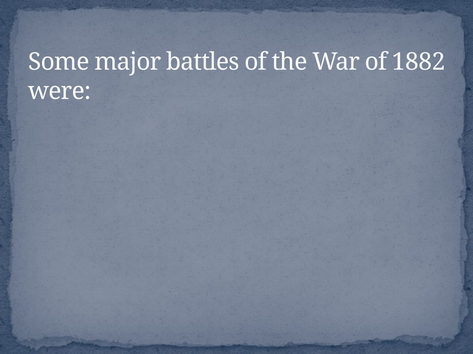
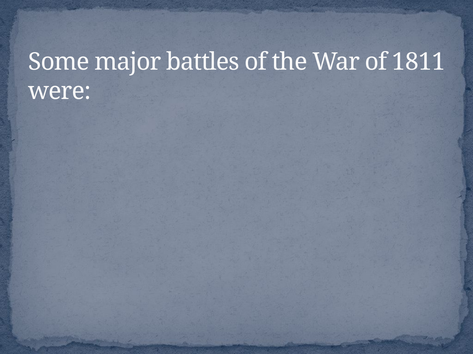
1882: 1882 -> 1811 (419, 62)
